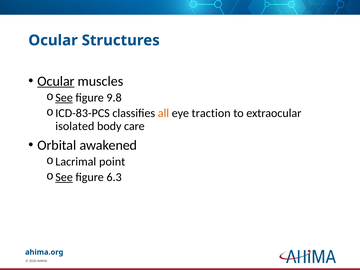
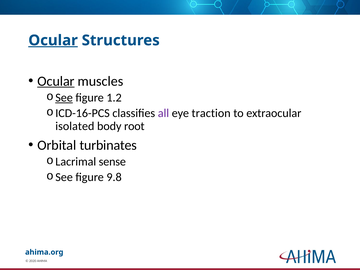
Ocular underline: none -> present (53, 40)
9.8: 9.8 -> 1.2 (114, 98)
ICD-83-PCS: ICD-83-PCS -> ICD-16-PCS (83, 113)
all colour: orange -> purple (163, 113)
care: care -> root (134, 126)
awakened: awakened -> turbinates (108, 145)
point: point -> sense (112, 162)
See underline: present -> none (64, 177)
6.3: 6.3 -> 9.8 (114, 177)
